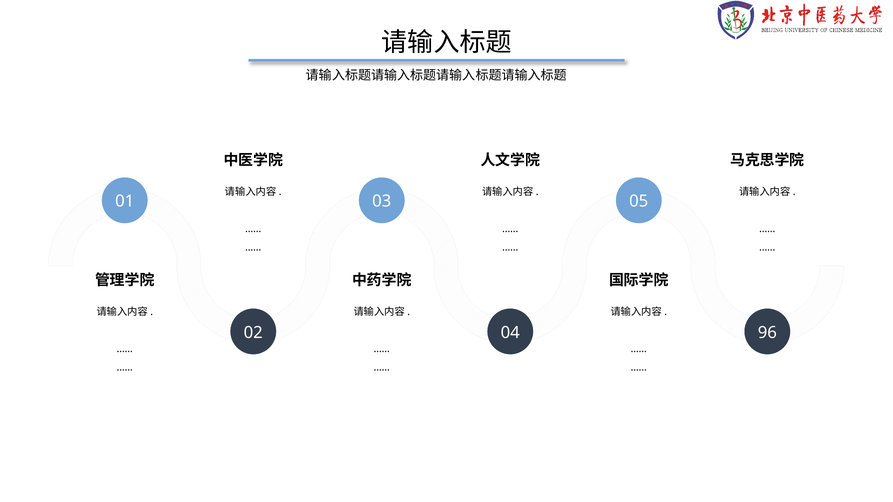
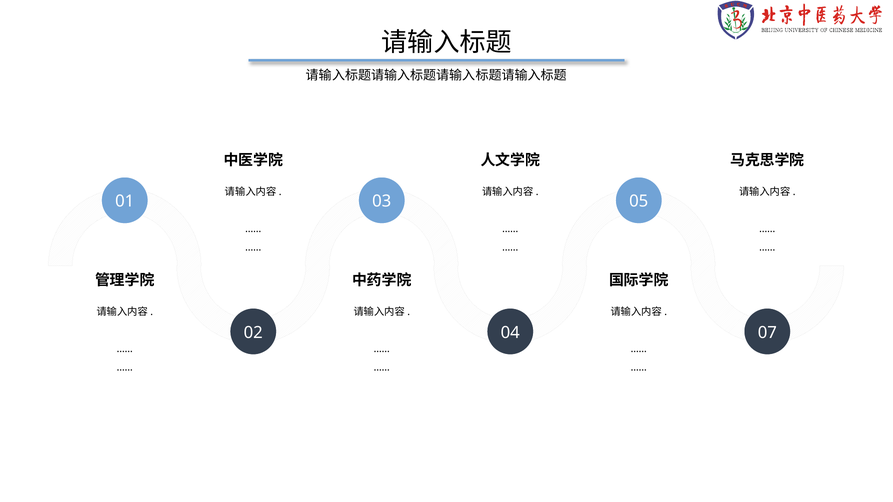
96: 96 -> 07 (767, 333)
